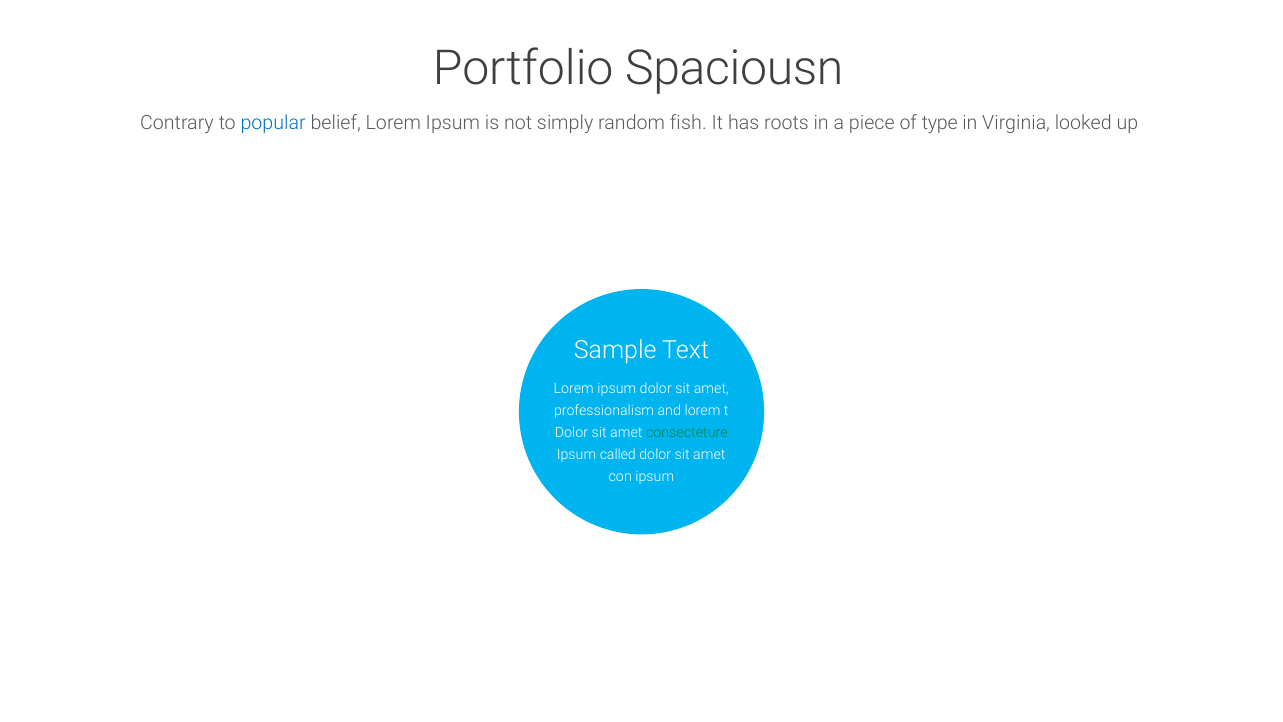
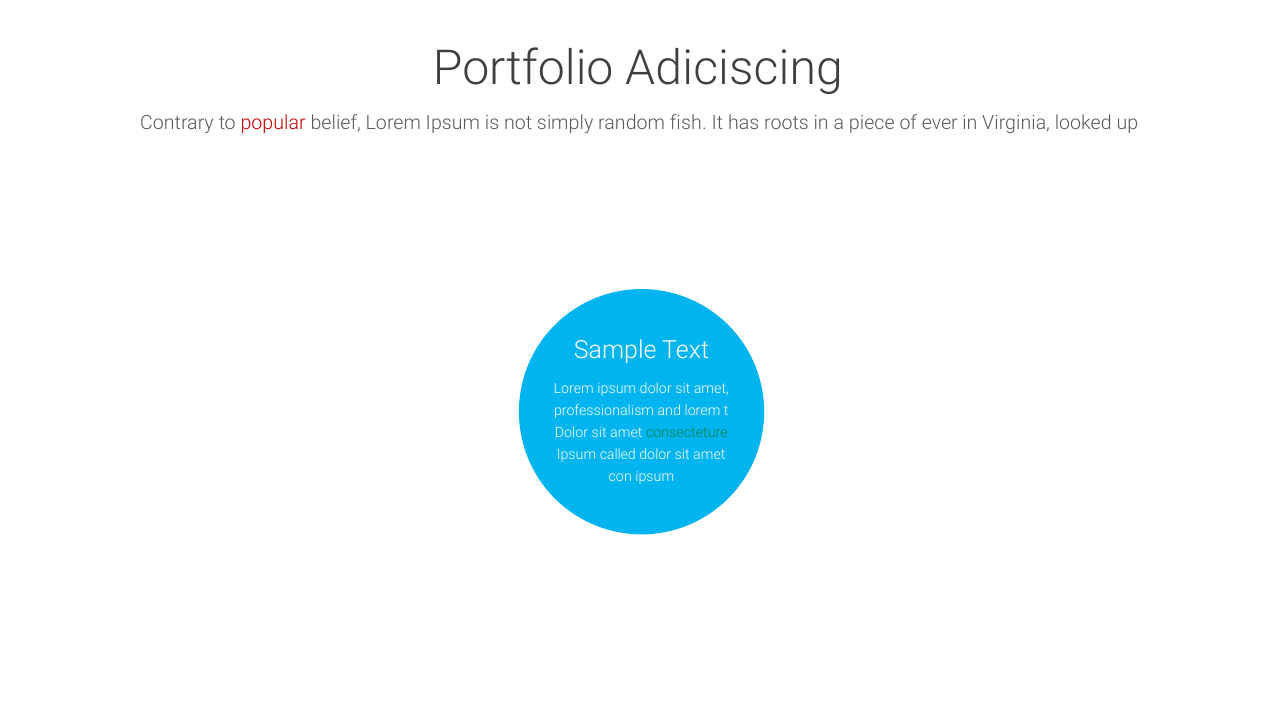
Spaciousn: Spaciousn -> Adiciscing (734, 69)
popular colour: blue -> red (273, 123)
type: type -> ever (940, 123)
